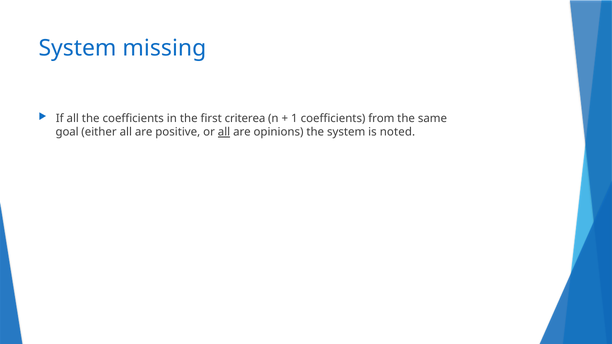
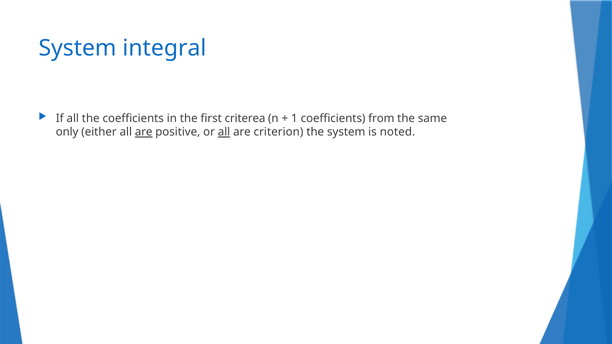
missing: missing -> integral (164, 48)
goal: goal -> only (67, 132)
are underline: none -> present (144, 132)
opinions: opinions -> criterion (278, 132)
